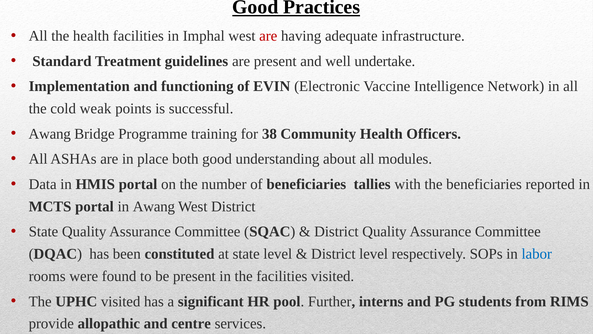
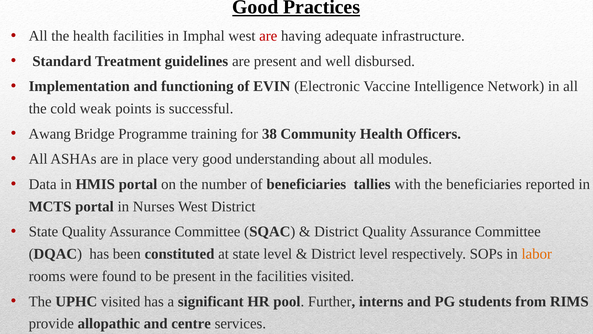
undertake: undertake -> disbursed (385, 61)
both: both -> very (185, 159)
in Awang: Awang -> Nurses (154, 206)
labor colour: blue -> orange (537, 254)
